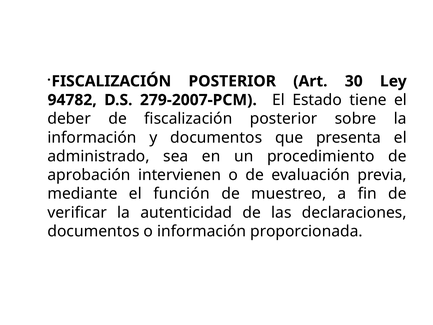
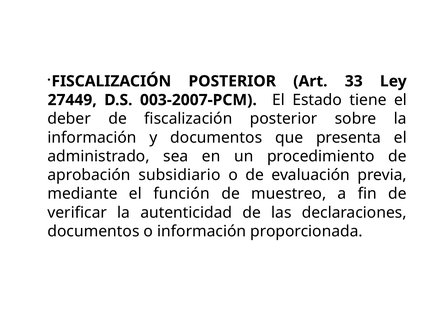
30: 30 -> 33 (354, 81)
94782: 94782 -> 27449 (72, 100)
279-2007-PCM: 279-2007-PCM -> 003-2007-PCM (198, 100)
intervienen: intervienen -> subsidiario (179, 175)
